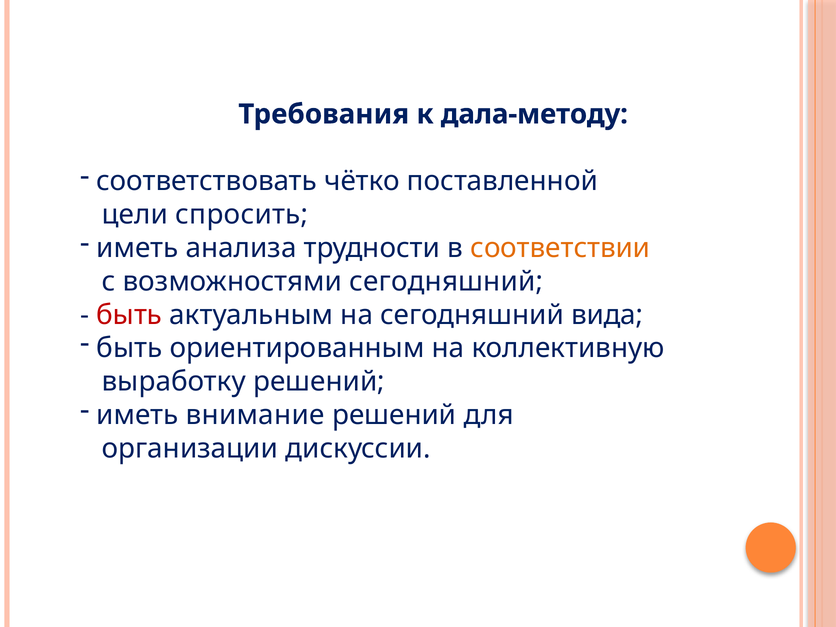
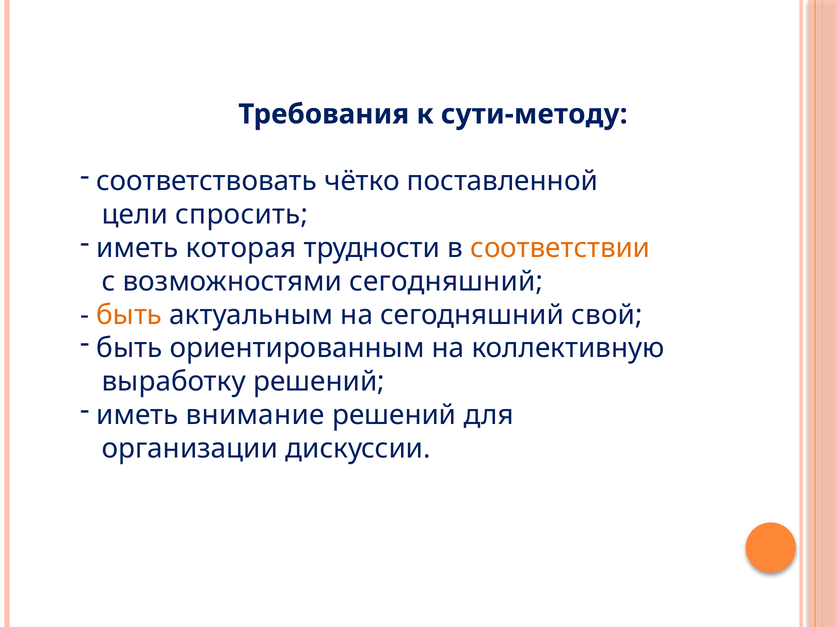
дала-методу: дала-методу -> сути-методу (534, 114)
анализа: анализа -> которая (241, 248)
быть colour: red -> orange (129, 315)
вида: вида -> свой (607, 315)
